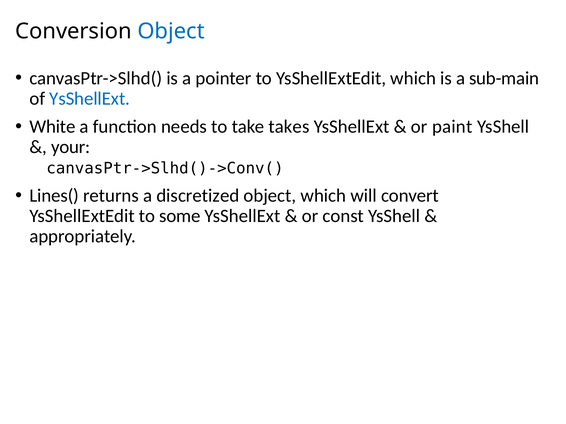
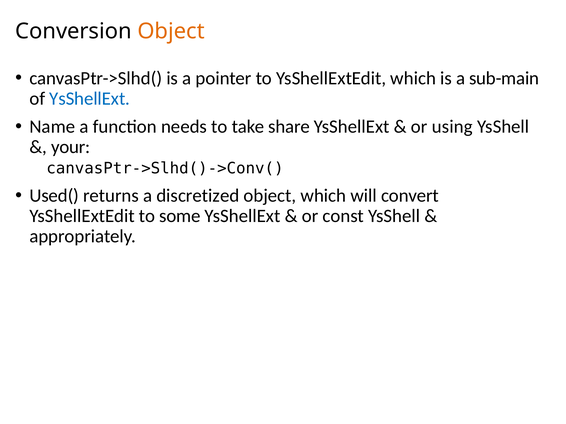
Object colour: blue -> orange (171, 31)
White: White -> Name (52, 127)
takes: takes -> share (289, 127)
paint: paint -> using (452, 127)
Lines(: Lines( -> Used( (54, 196)
